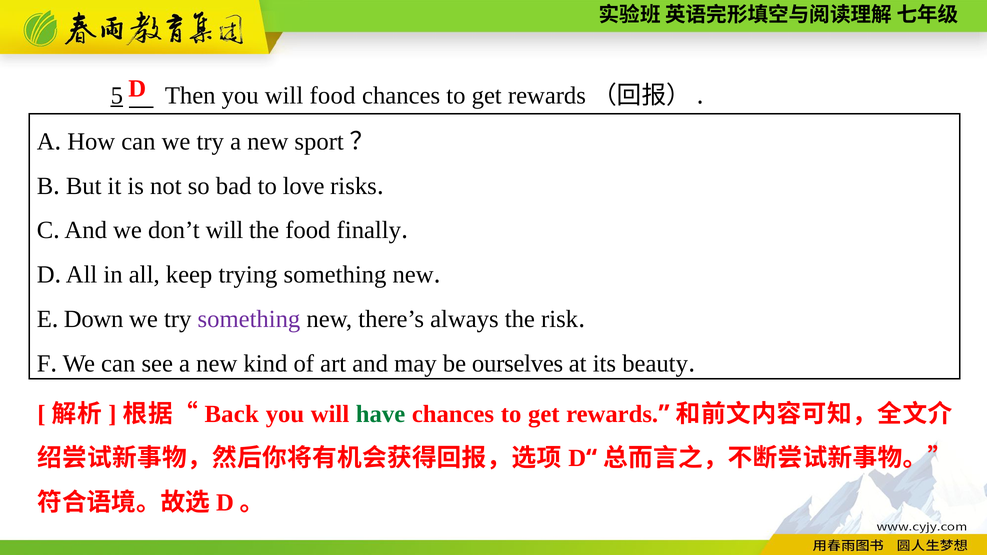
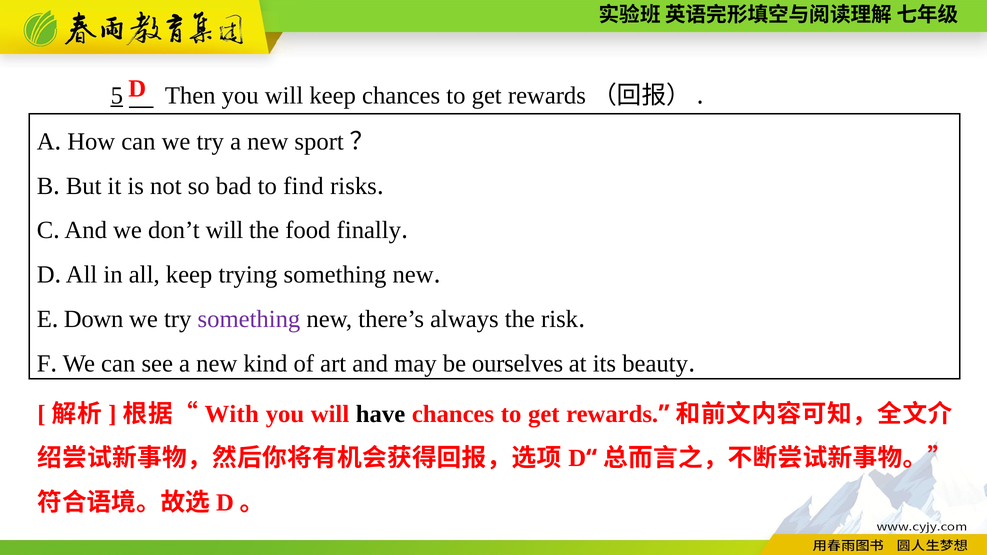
will food: food -> keep (333, 95)
love: love -> find (303, 186)
Back: Back -> With (232, 414)
have colour: green -> black (381, 414)
